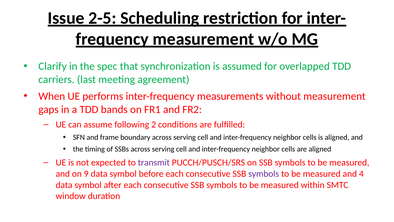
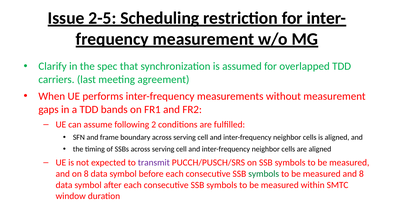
on 9: 9 -> 8 (86, 173)
symbols colour: purple -> green (264, 173)
and 4: 4 -> 8 (361, 173)
